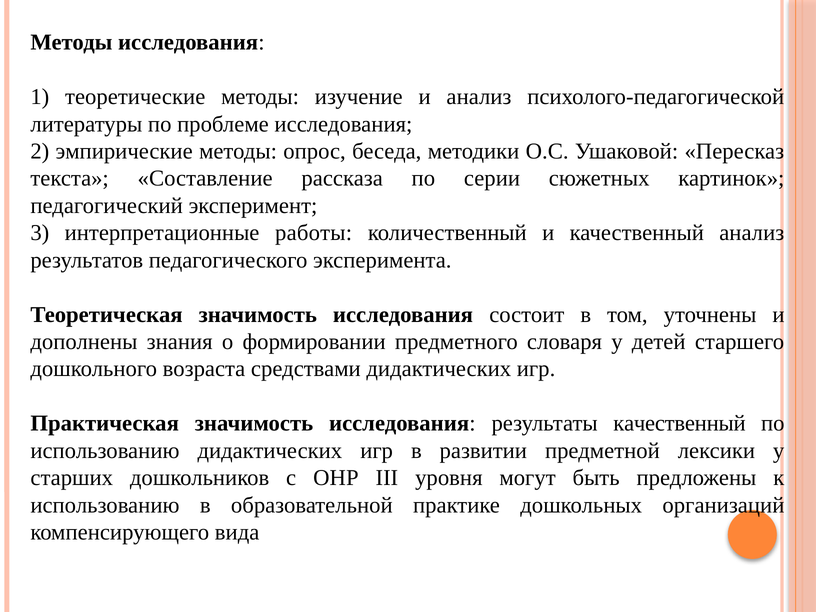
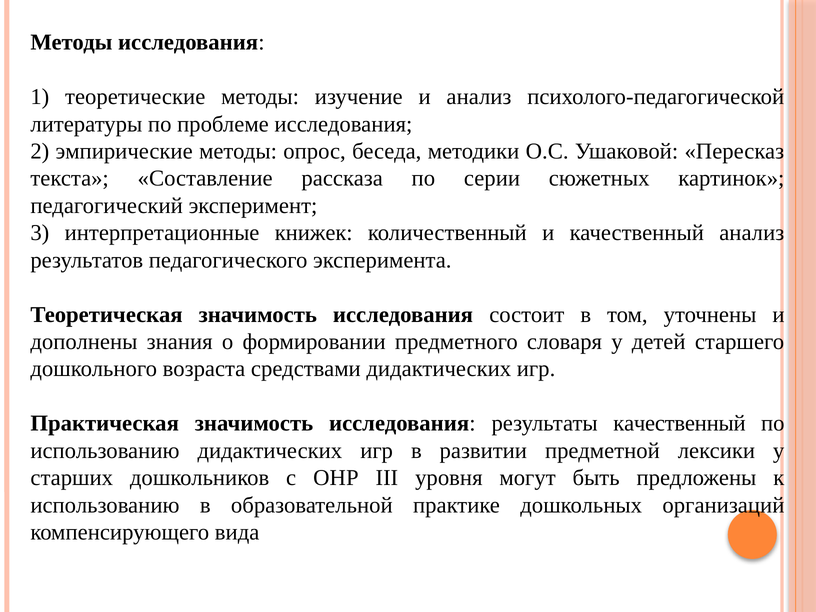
работы: работы -> книжек (314, 233)
